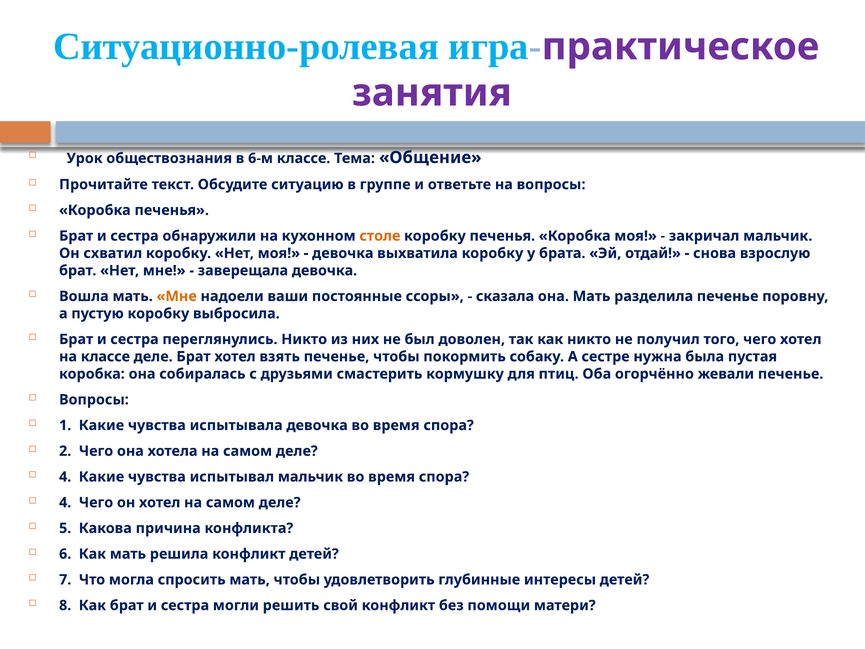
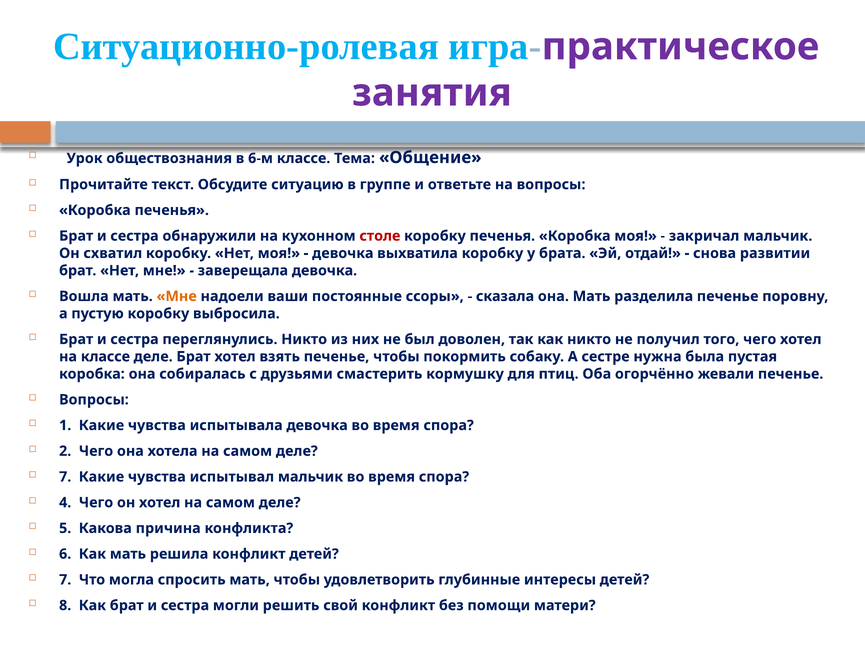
столе colour: orange -> red (380, 236)
взрослую: взрослую -> развитии (775, 253)
4: 4 -> 7 (65, 477)
